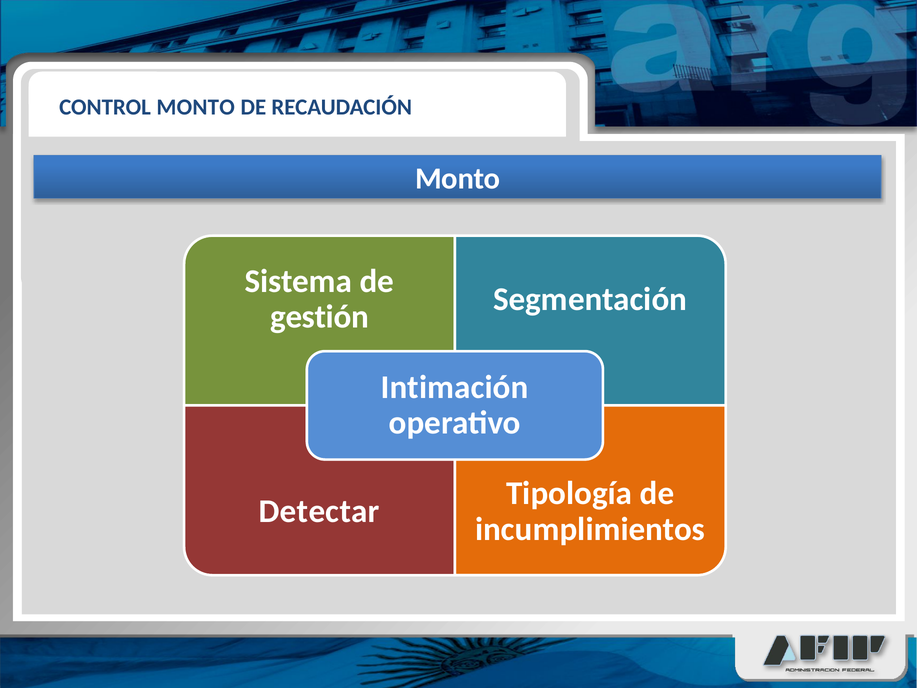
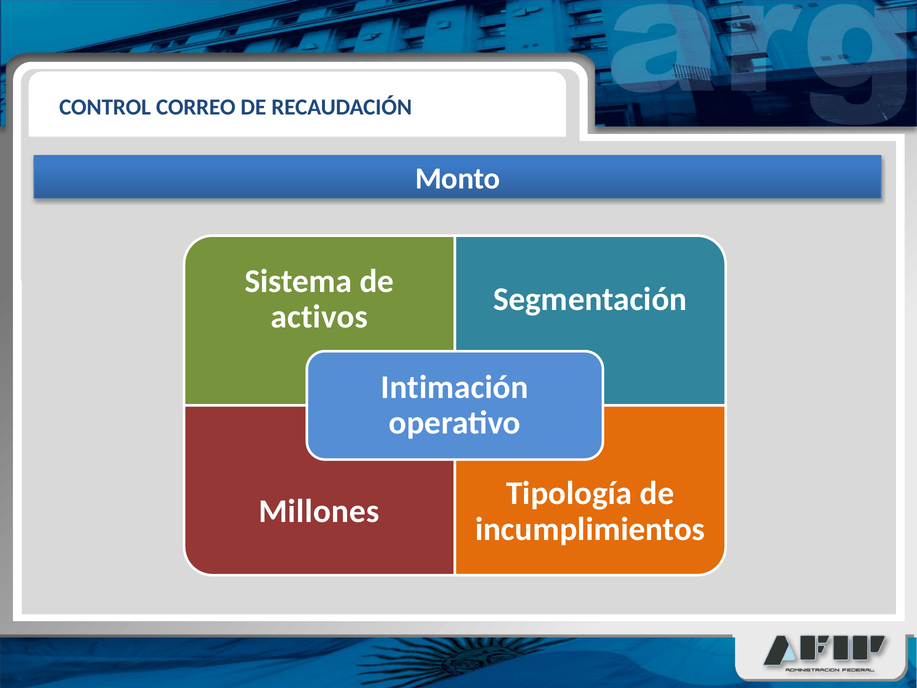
CONTROL MONTO: MONTO -> CORREO (196, 107)
gestión: gestión -> activos (319, 317)
Detectar: Detectar -> Millones (319, 511)
